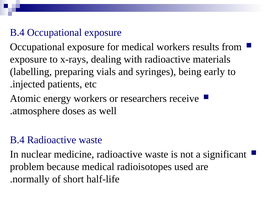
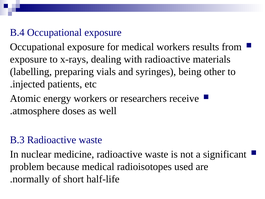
early: early -> other (215, 72)
B.4: B.4 -> B.3 (17, 140)
